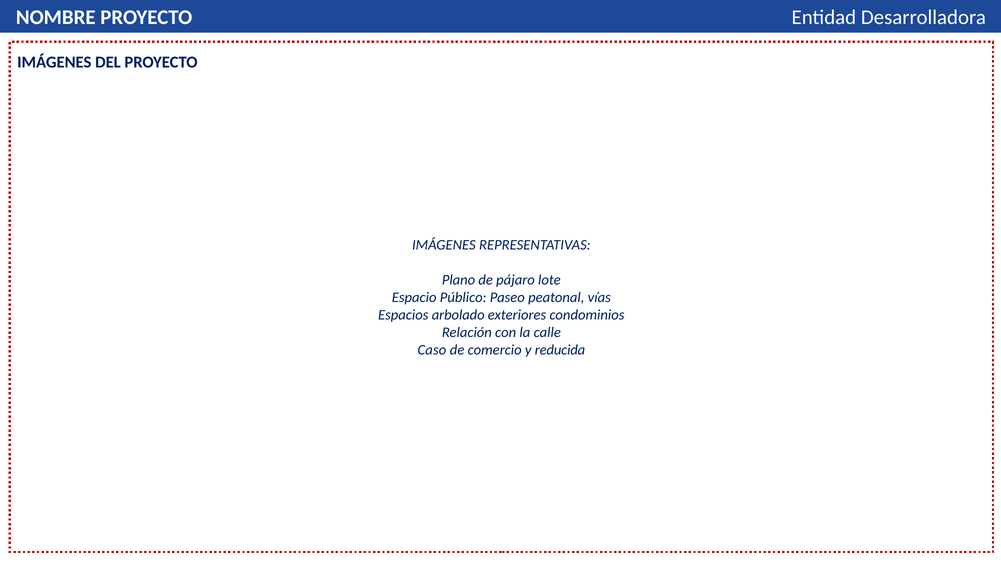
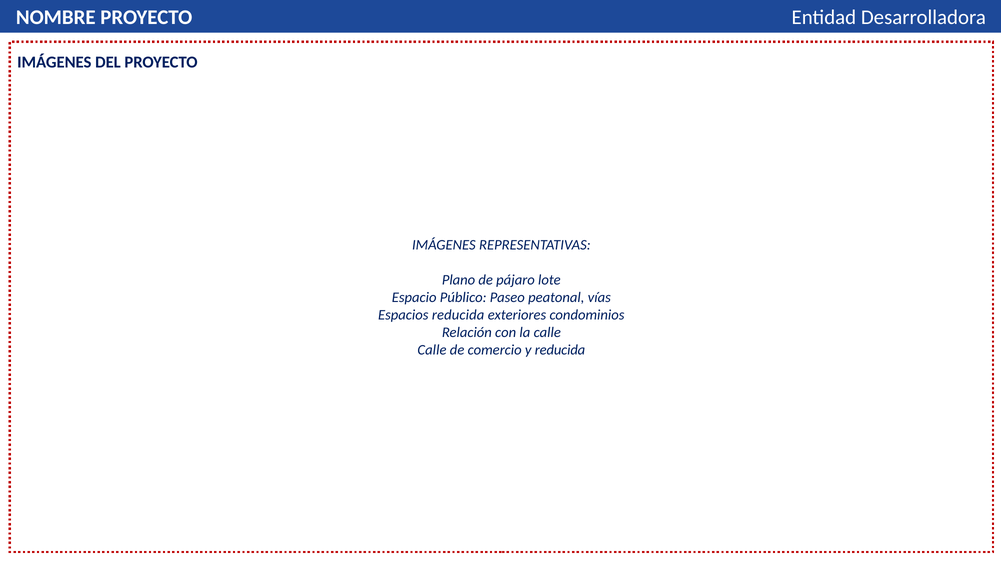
Espacios arbolado: arbolado -> reducida (458, 315)
Caso: Caso -> Calle (432, 350)
